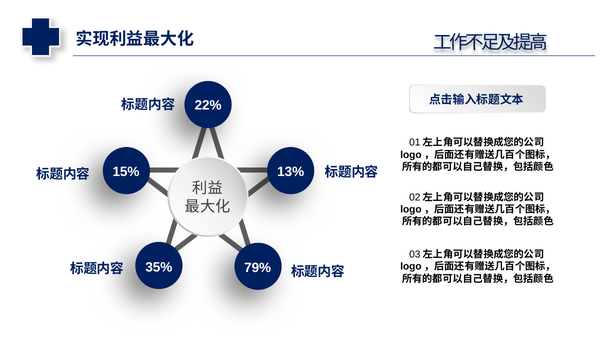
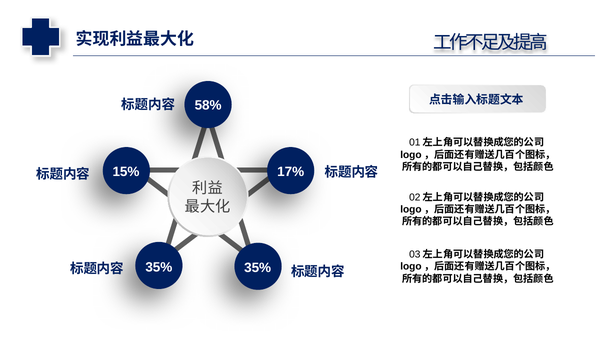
22%: 22% -> 58% (208, 105)
13%: 13% -> 17% (291, 172)
35% 79%: 79% -> 35% (258, 268)
